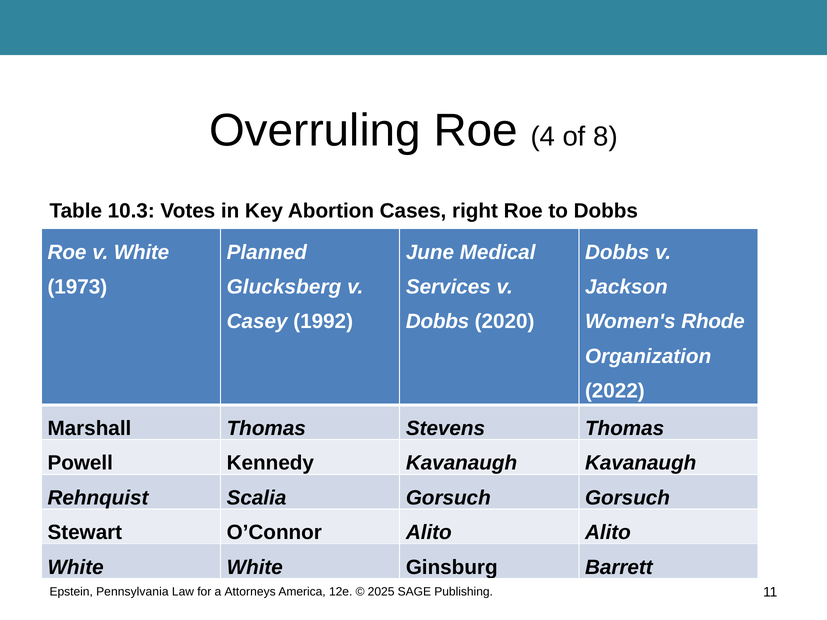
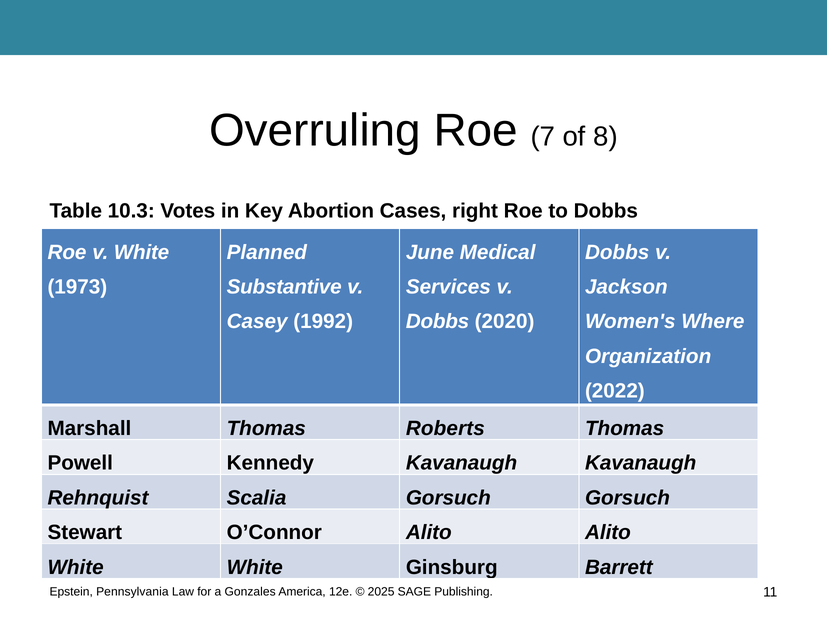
4: 4 -> 7 (543, 137)
Glucksberg: Glucksberg -> Substantive (284, 287)
Rhode: Rhode -> Where (713, 322)
Stevens: Stevens -> Roberts (445, 428)
Attorneys: Attorneys -> Gonzales (250, 592)
